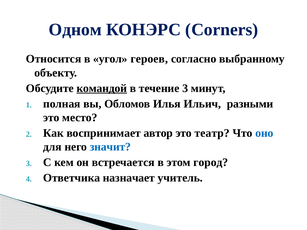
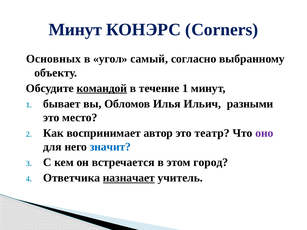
Одном: Одном -> Минут (75, 30)
Относится: Относится -> Основных (54, 59)
героев: героев -> самый (149, 59)
течение 3: 3 -> 1 (185, 88)
полная: полная -> бывает (62, 104)
оно colour: blue -> purple (264, 133)
назначает underline: none -> present (129, 178)
